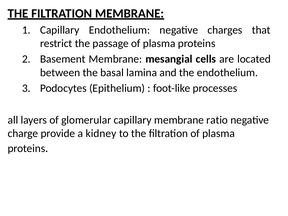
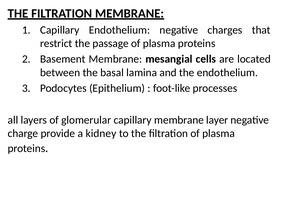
ratio: ratio -> layer (217, 120)
